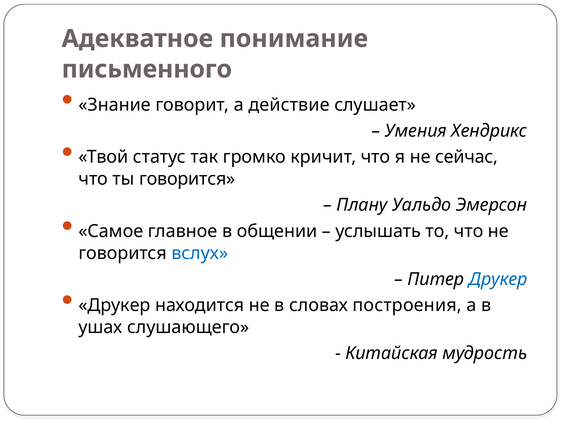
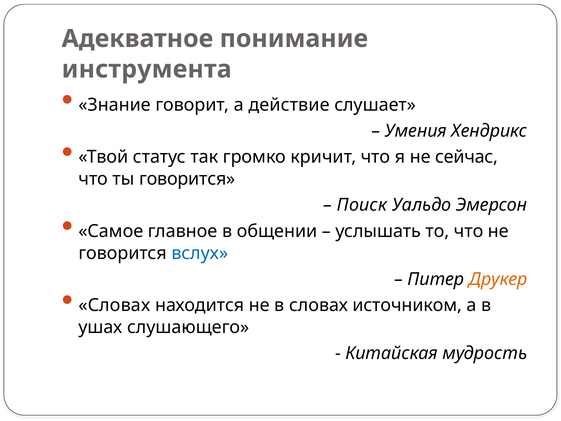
письменного: письменного -> инструмента (147, 69)
Плану: Плану -> Поиск (362, 205)
Друкер colour: blue -> orange (498, 279)
Друкер: Друкер -> Словах (114, 305)
построения: построения -> источником (407, 305)
